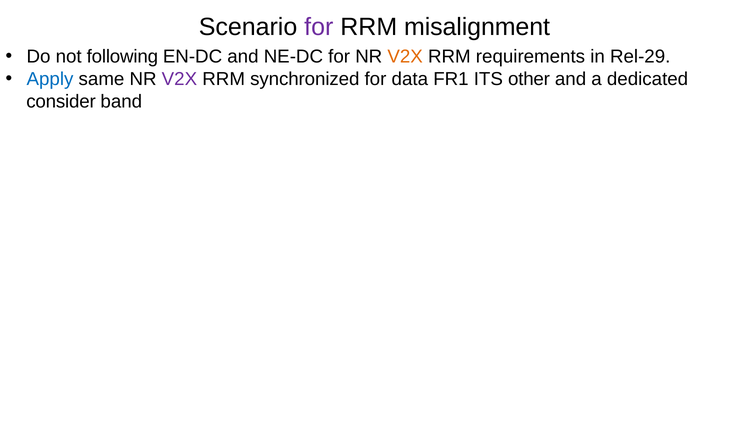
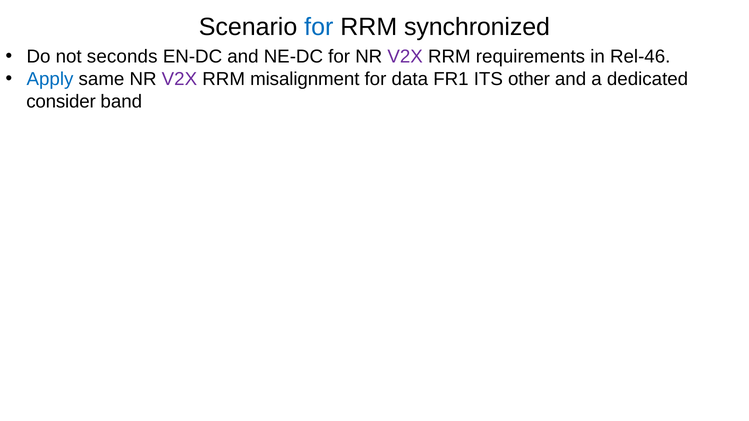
for colour: purple -> blue (319, 27)
misalignment: misalignment -> synchronized (477, 27)
following: following -> seconds (122, 57)
V2X colour: orange -> purple (405, 57)
Rel-29: Rel-29 -> Rel-46 (640, 57)
synchronized: synchronized -> misalignment (305, 79)
